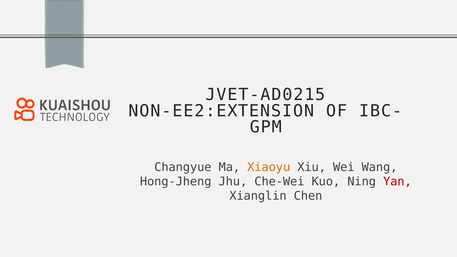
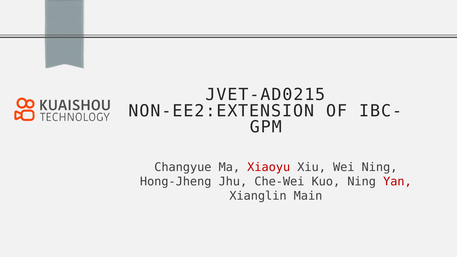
Xiaoyu colour: orange -> red (269, 167)
Wei Wang: Wang -> Ning (380, 167)
Chen: Chen -> Main (308, 196)
